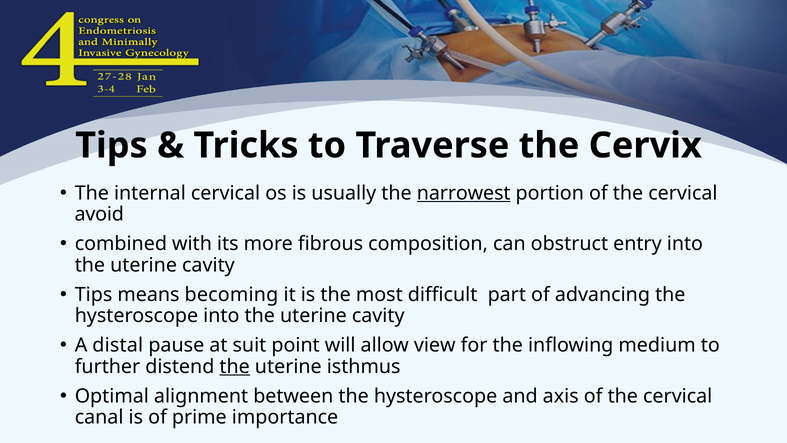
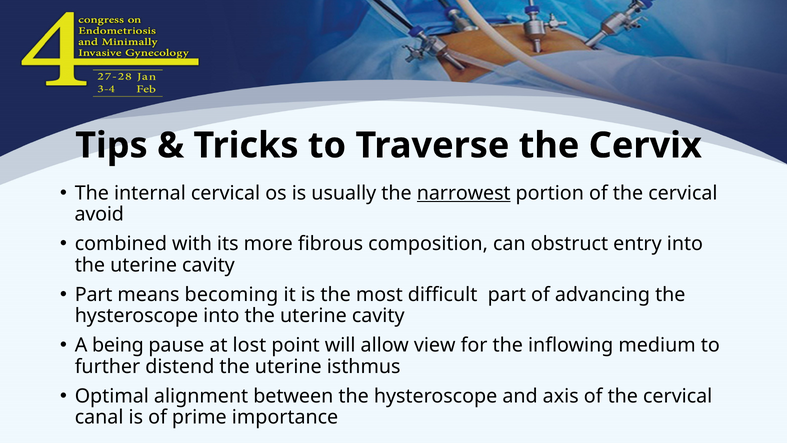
Tips: Tips -> Part (94, 294)
distal: distal -> being (118, 345)
suit: suit -> lost (249, 345)
the underline: present -> none (235, 366)
